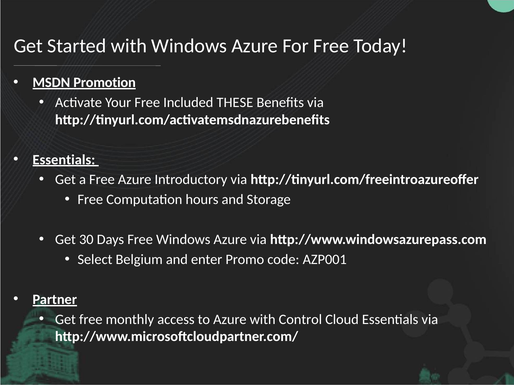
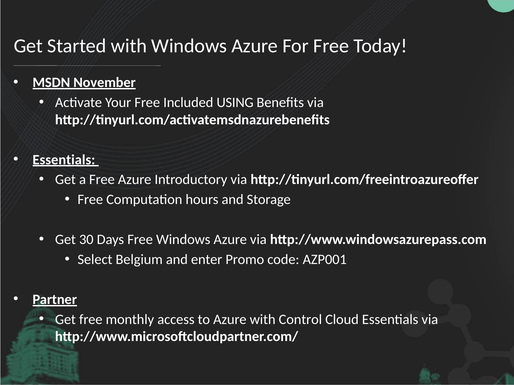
Promotion: Promotion -> November (105, 83)
THESE: THESE -> USING (235, 103)
